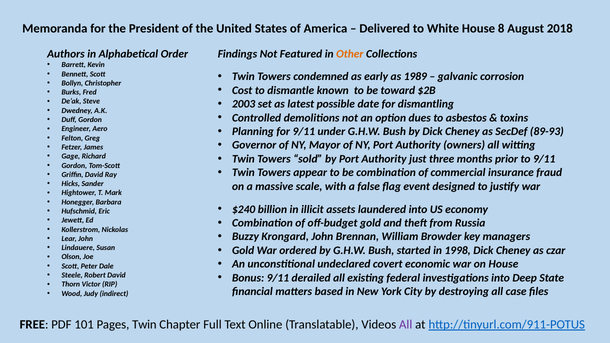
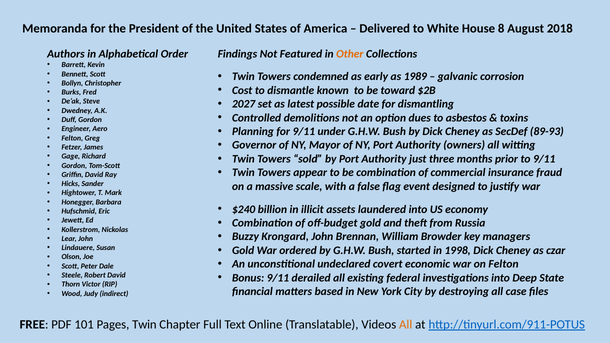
2003: 2003 -> 2027 (244, 104)
on House: House -> Felton (504, 264)
All colour: purple -> orange (406, 325)
